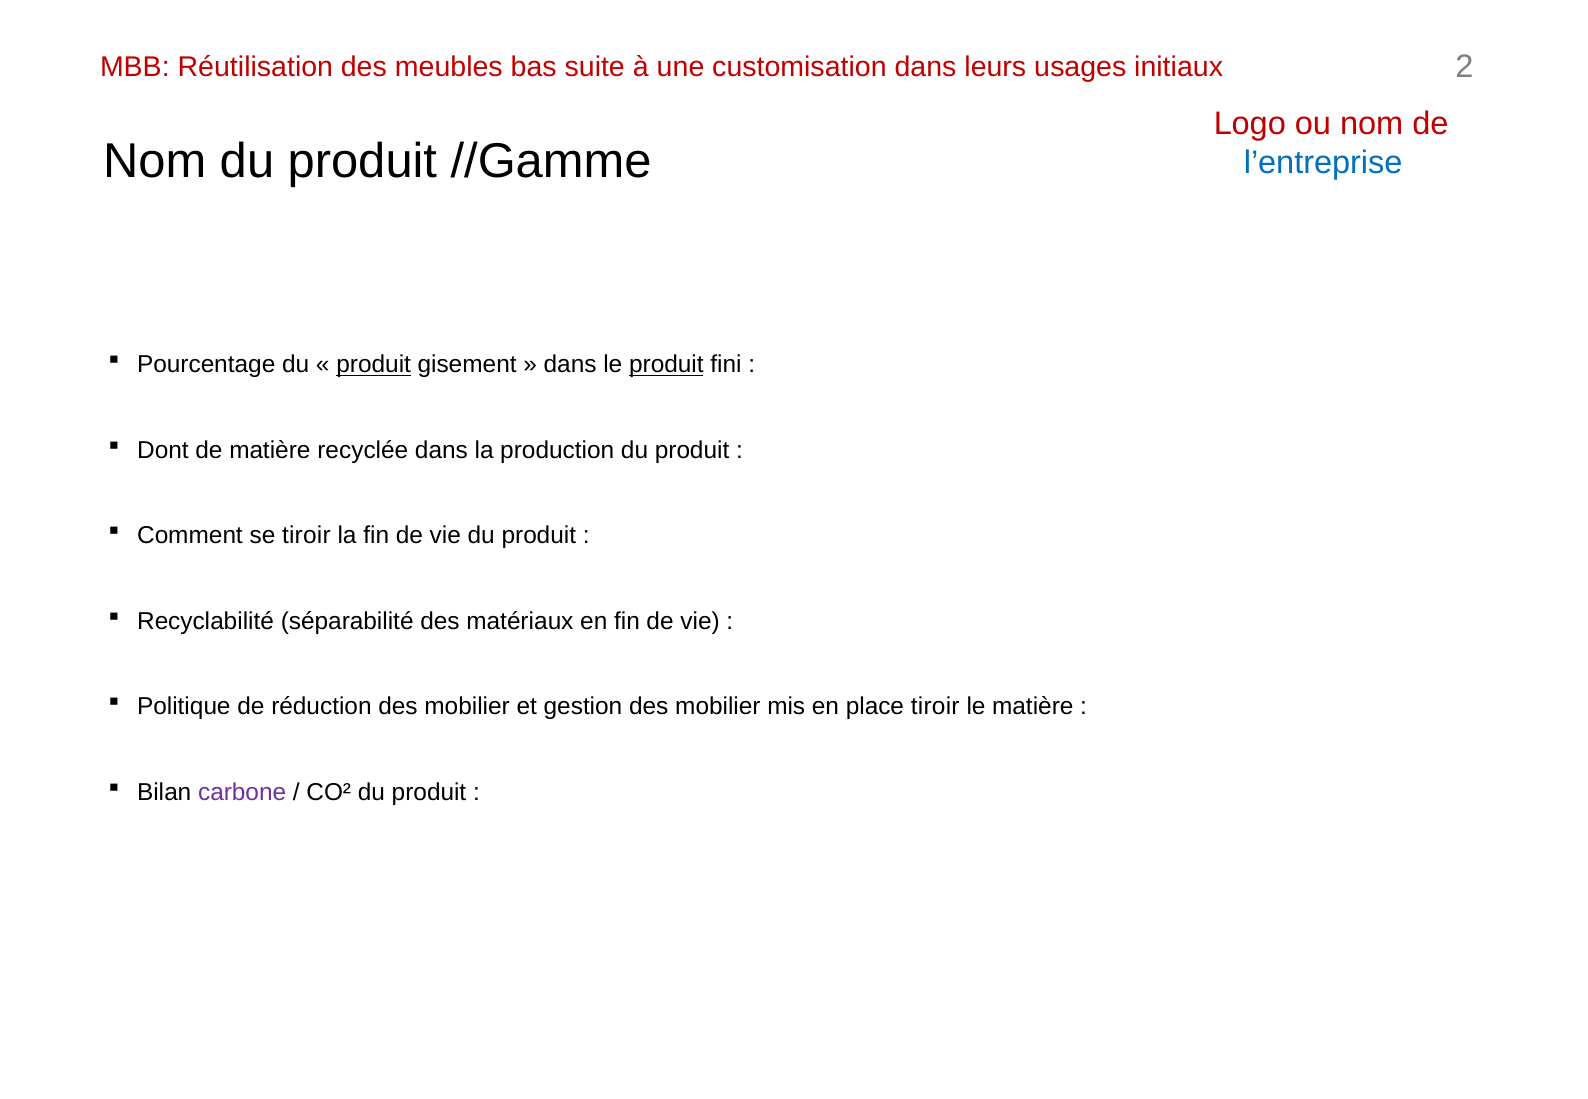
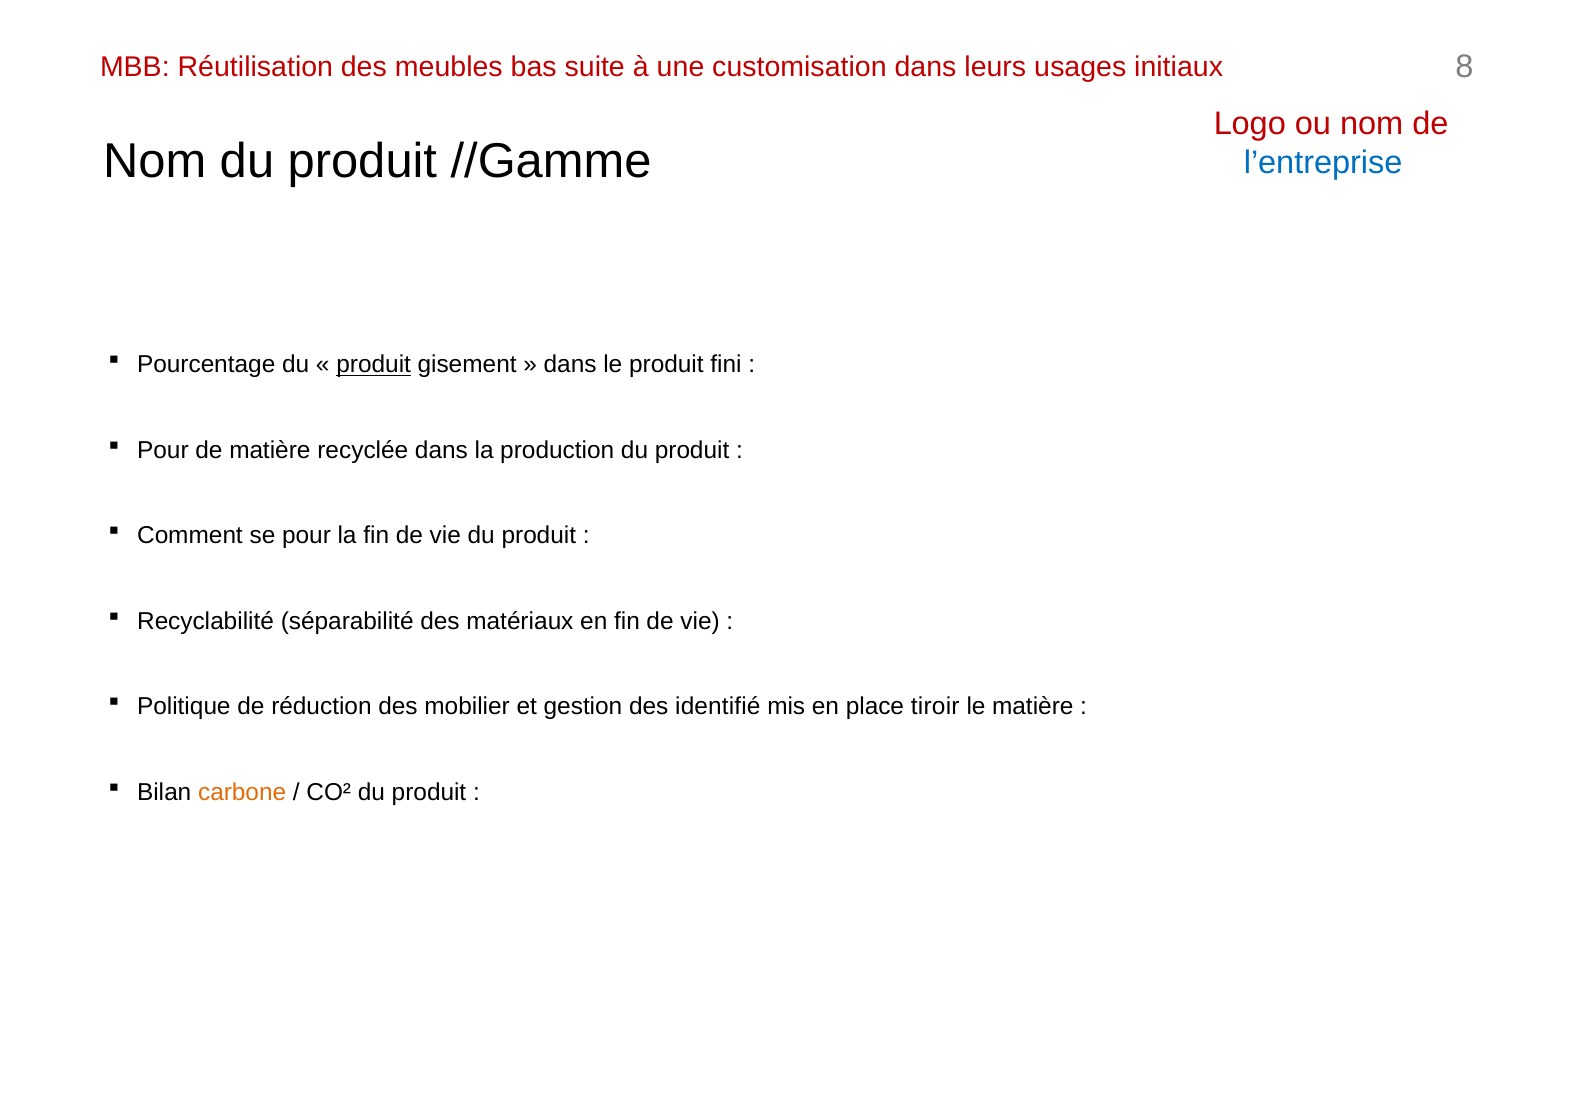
2: 2 -> 8 (1465, 67)
produit underline: present -> none (666, 365)
Dont: Dont -> Pour (163, 450)
se tiroir: tiroir -> pour (306, 536)
gestion des mobilier: mobilier -> identifié (718, 707)
carbone colour: purple -> orange (242, 793)
